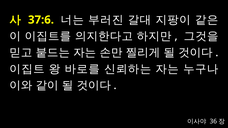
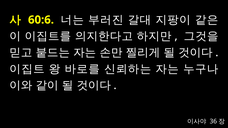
37:6: 37:6 -> 60:6 (41, 20)
